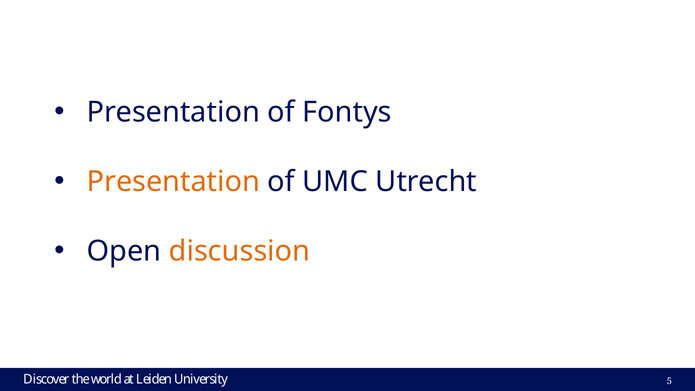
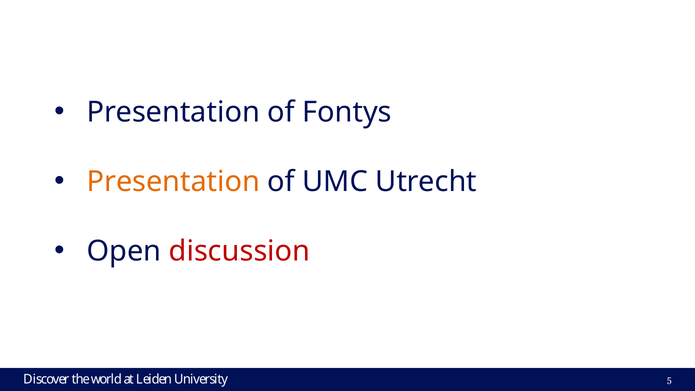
discussion colour: orange -> red (240, 251)
